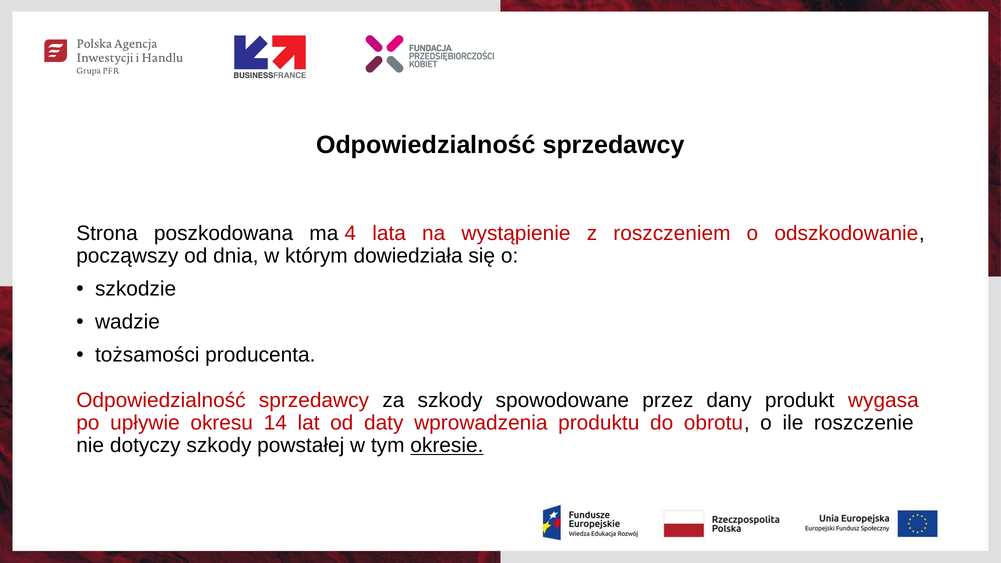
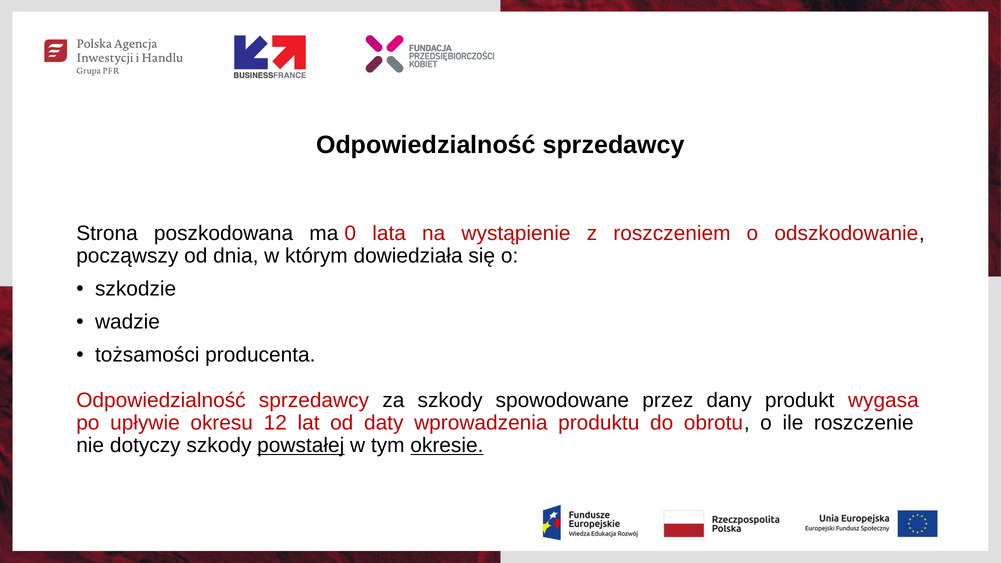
4: 4 -> 0 (350, 234)
14: 14 -> 12 (275, 423)
powstałej underline: none -> present (301, 446)
